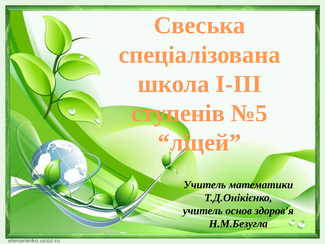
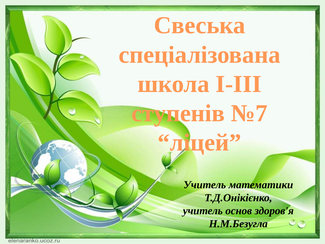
№5: №5 -> №7 (249, 113)
